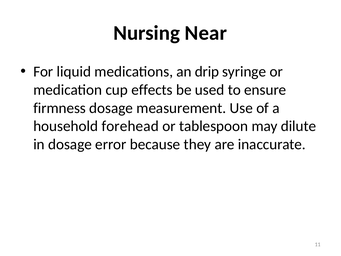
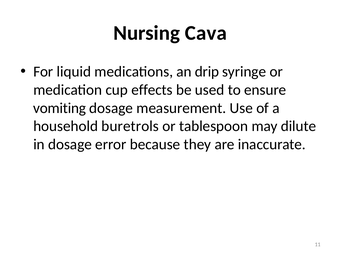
Near: Near -> Cava (206, 33)
firmness: firmness -> vomiting (60, 108)
forehead: forehead -> buretrols (130, 126)
